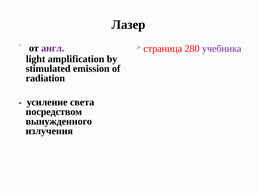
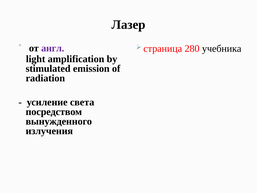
учебника colour: purple -> black (222, 49)
